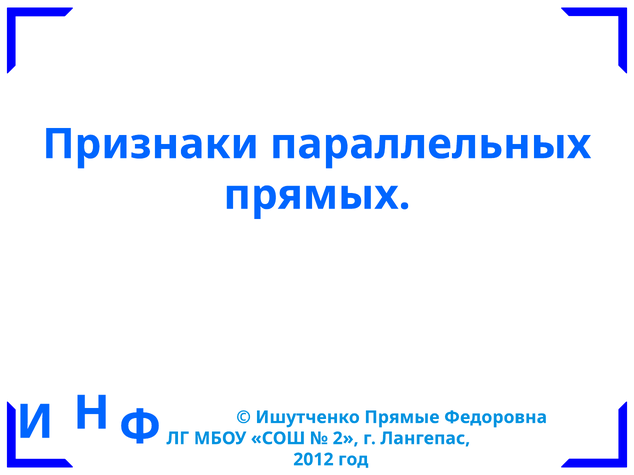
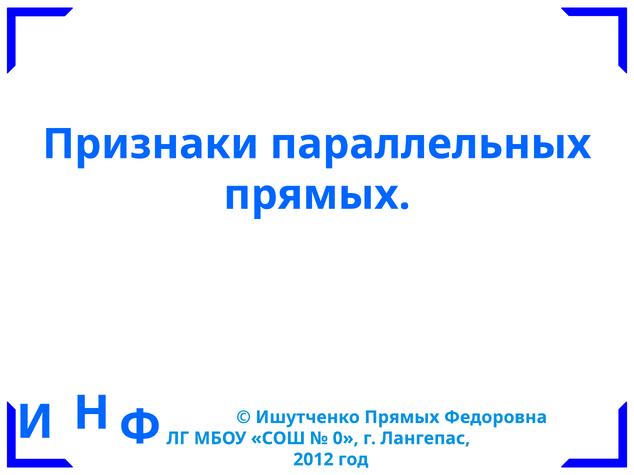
Ишутченко Прямые: Прямые -> Прямых (402, 418)
2: 2 -> 0 (346, 439)
